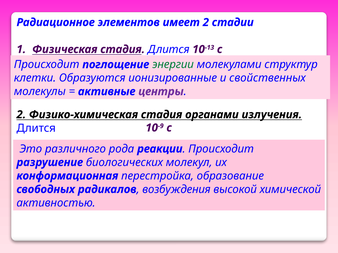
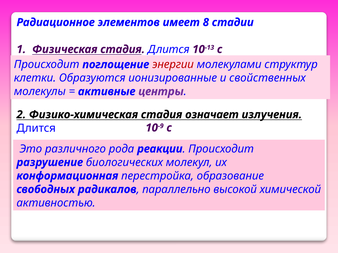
имеет 2: 2 -> 8 (206, 22)
энергии colour: green -> red (173, 65)
органами: органами -> означает (212, 115)
возбуждения: возбуждения -> параллельно (176, 190)
